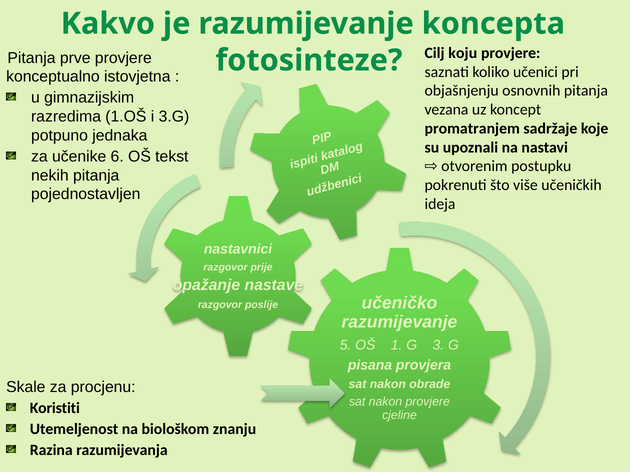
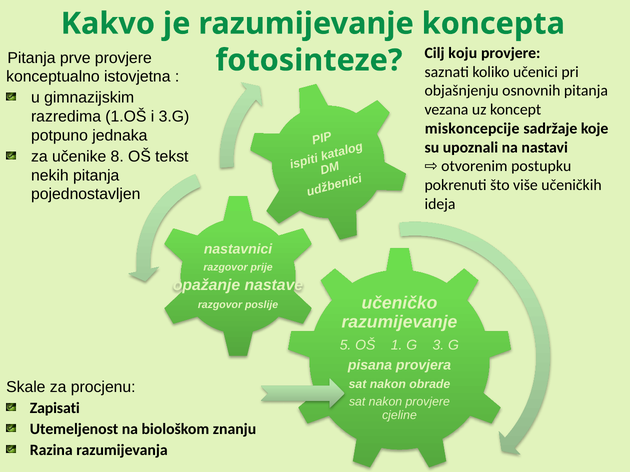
promatranjem: promatranjem -> miskoncepcije (472, 129)
6: 6 -> 8 (117, 157)
Koristiti: Koristiti -> Zapisati (55, 409)
